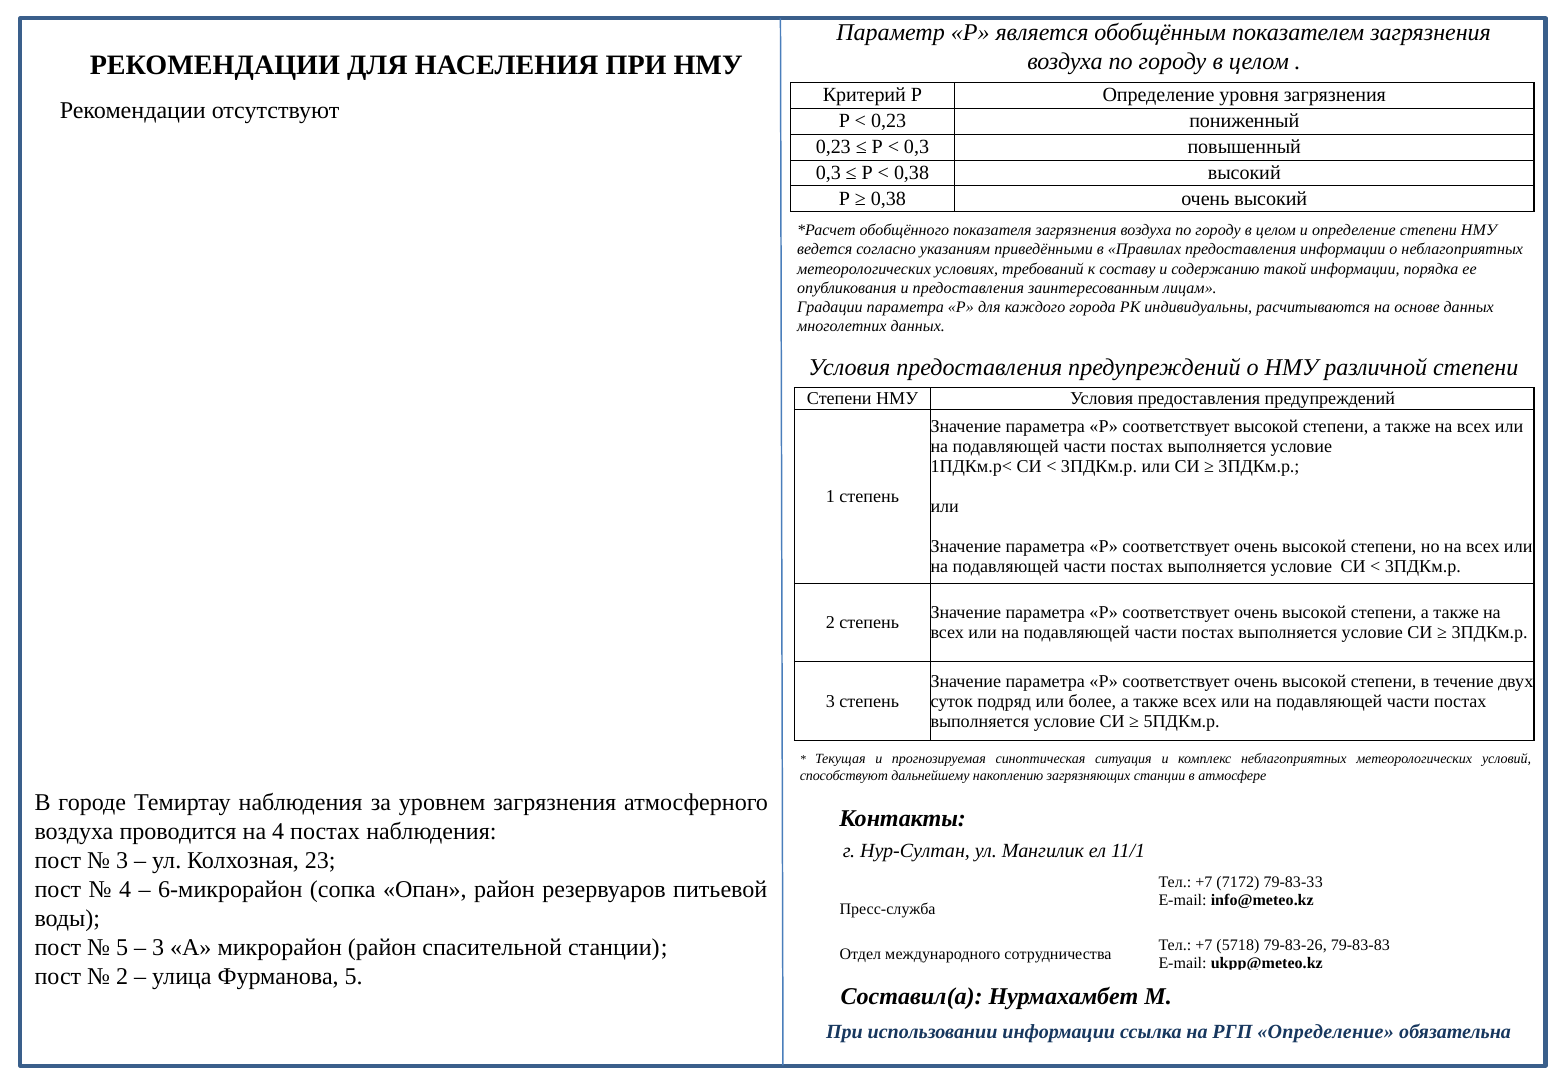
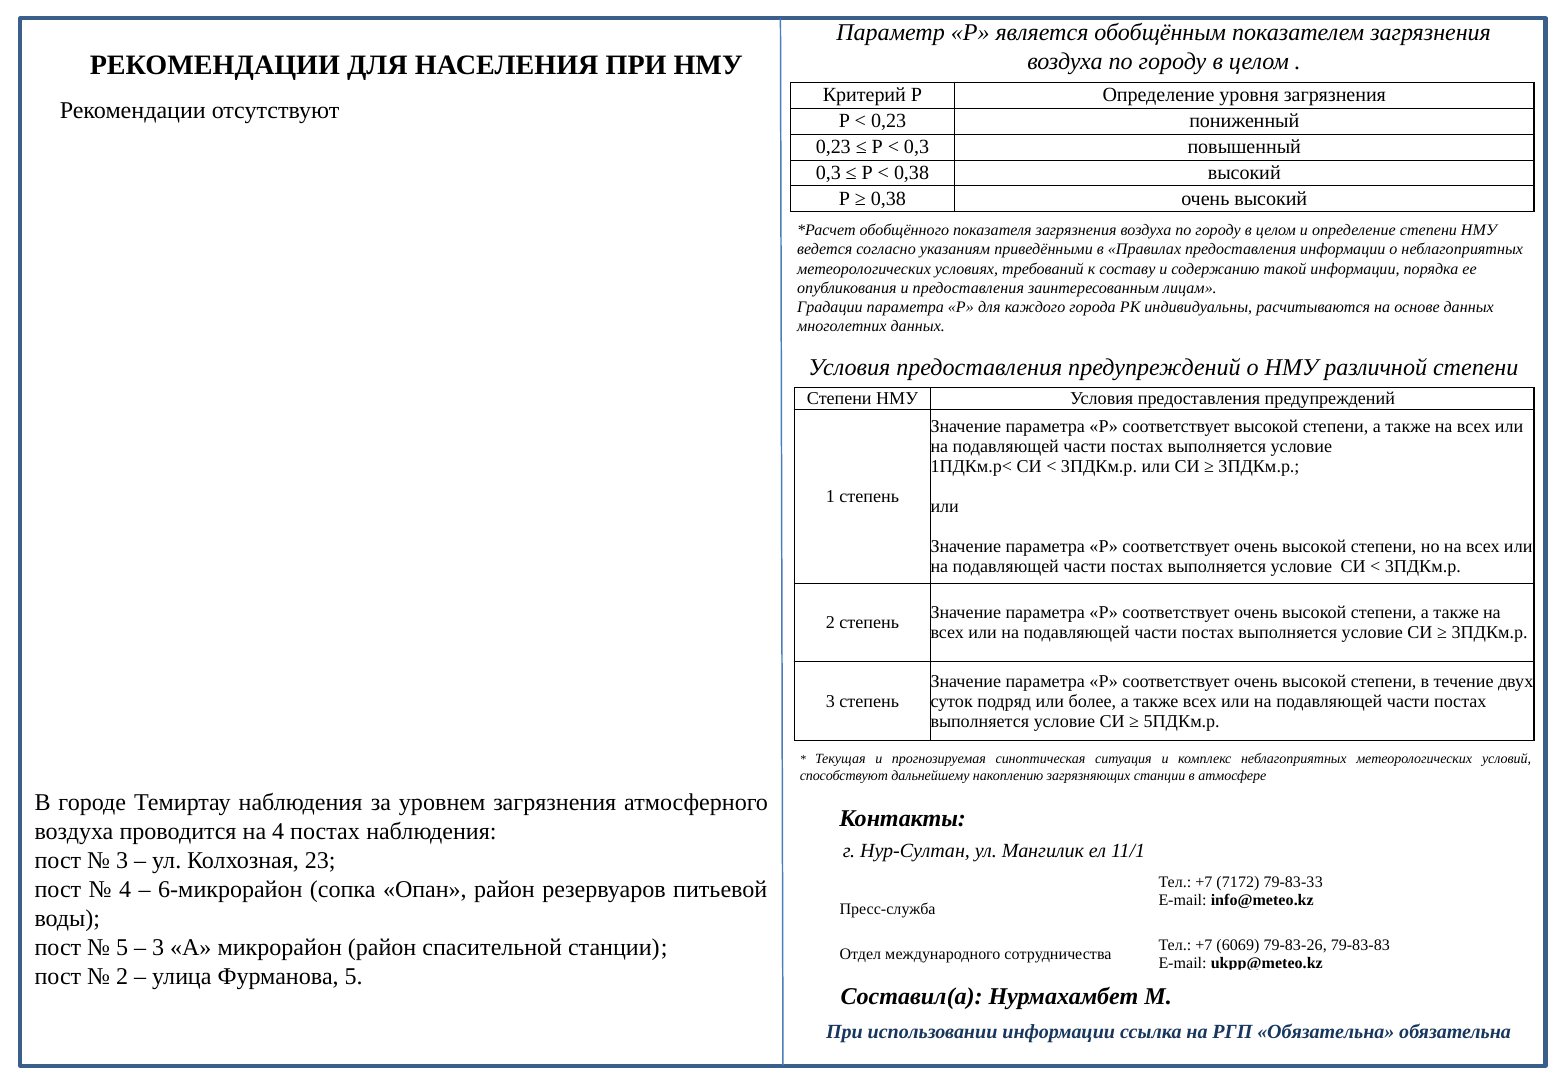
5718: 5718 -> 6069 (1238, 945)
РГП Определение: Определение -> Обязательна (1326, 1032)
